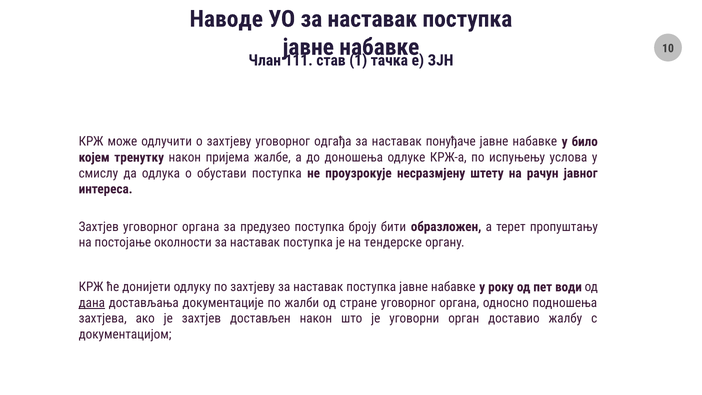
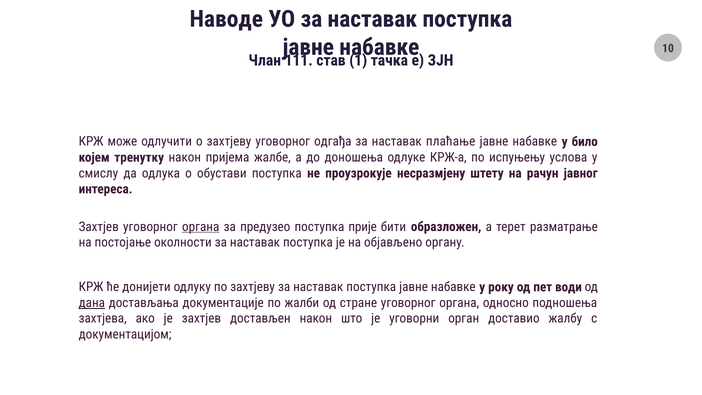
понуђаче: понуђаче -> плаћање (451, 142)
органа underline: none -> present (201, 227)
броју: броју -> прије (363, 227)
пропуштању: пропуштању -> разматрање (564, 227)
тендерске: тендерске -> објављено (393, 242)
